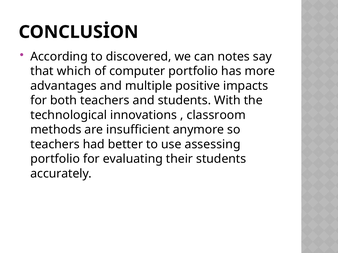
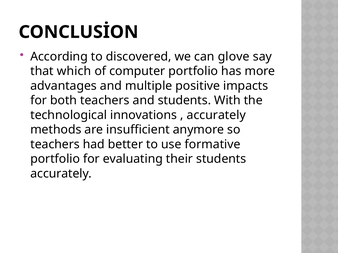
notes: notes -> glove (234, 57)
classroom: classroom -> accurately (216, 115)
assessing: assessing -> formative (213, 145)
